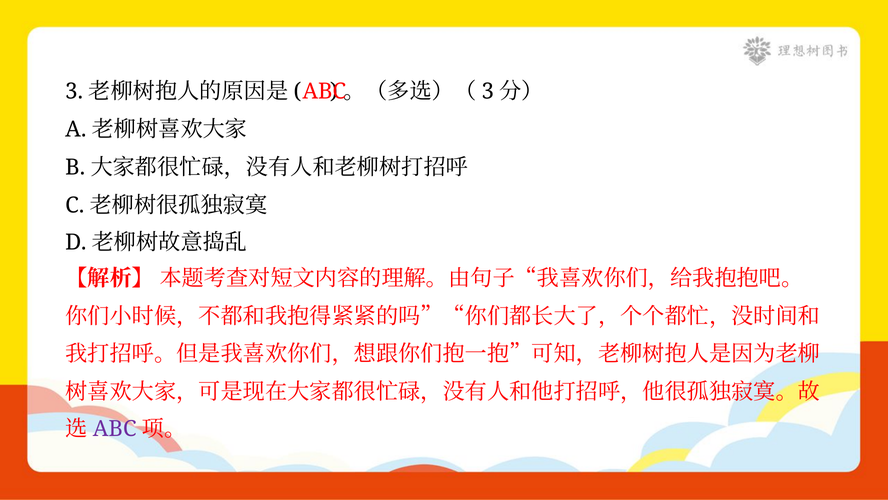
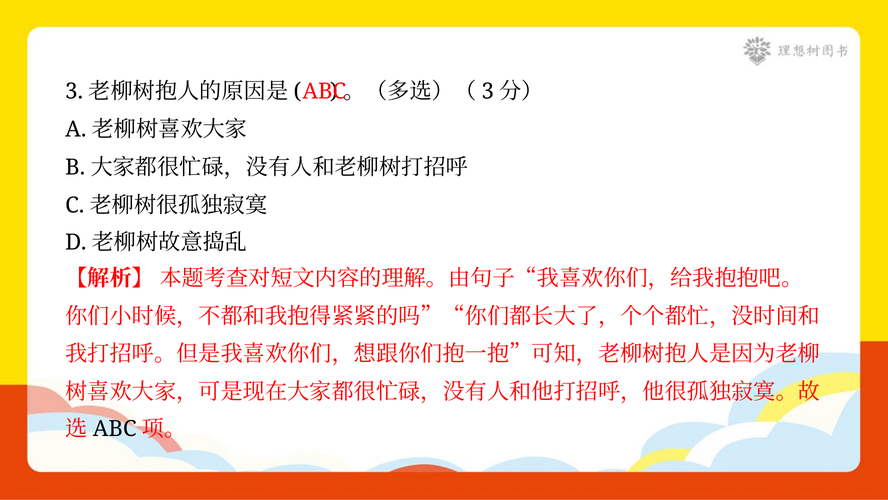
ABC colour: purple -> black (115, 429)
